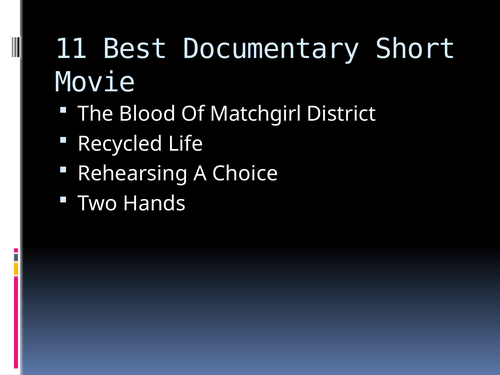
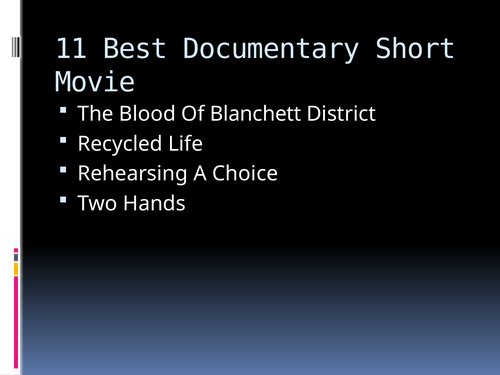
Matchgirl: Matchgirl -> Blanchett (256, 114)
